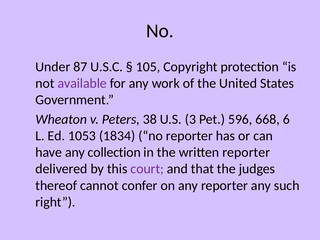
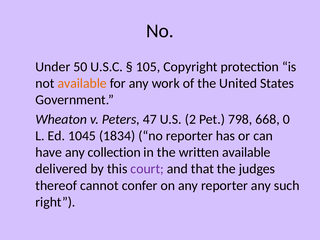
87: 87 -> 50 (80, 67)
available colour: purple -> orange (82, 83)
38: 38 -> 47 (150, 119)
3: 3 -> 2 (190, 119)
596: 596 -> 798 (240, 119)
6: 6 -> 0 (286, 119)
1053: 1053 -> 1045 (82, 136)
written reporter: reporter -> available (246, 152)
